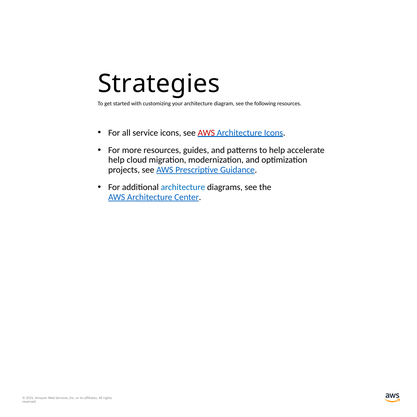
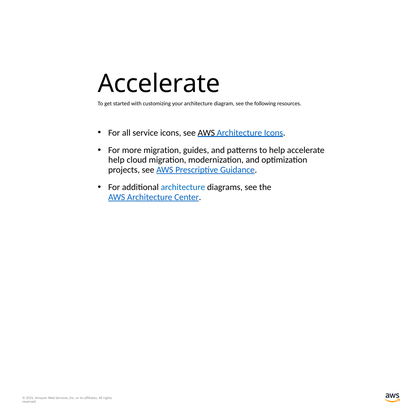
Strategies: Strategies -> Accelerate (159, 84)
AWS colour: red -> black (206, 133)
more resources: resources -> migration (162, 150)
